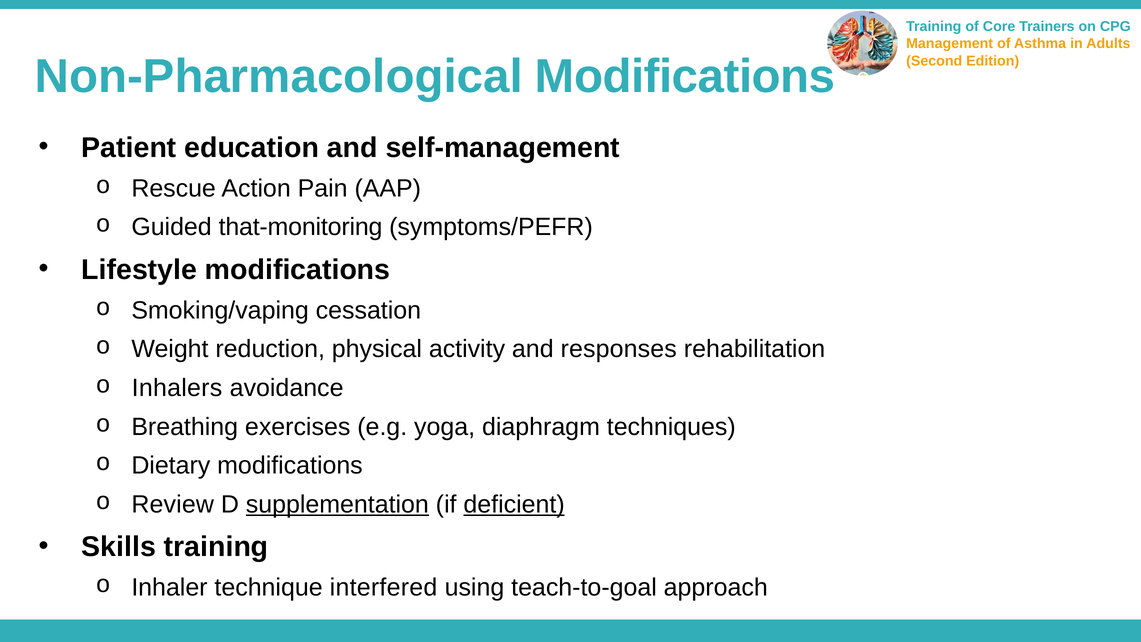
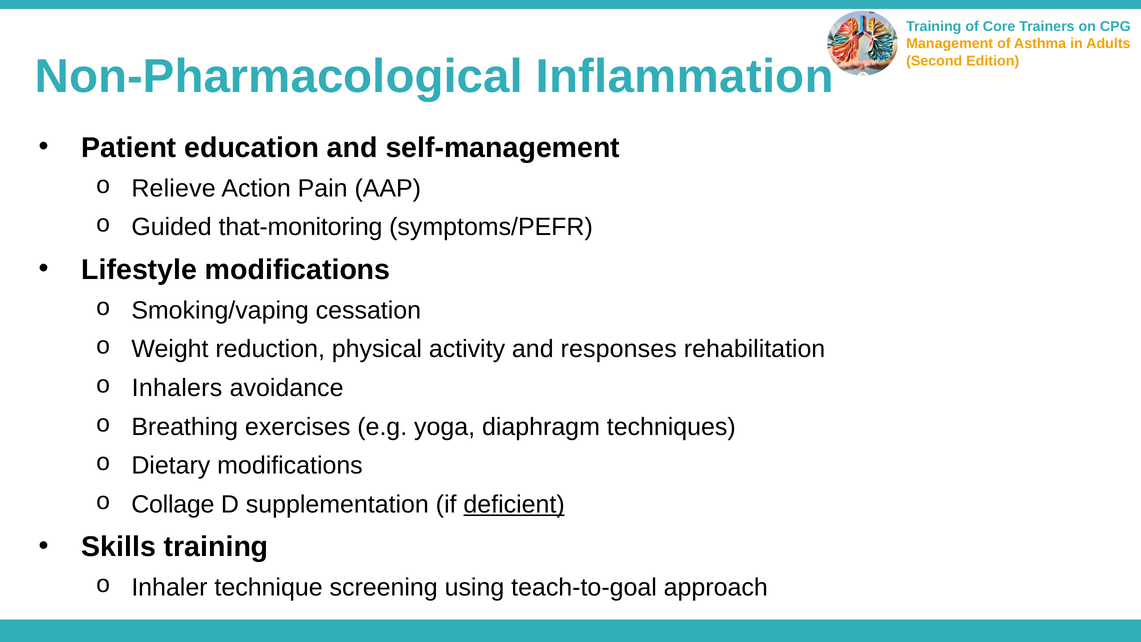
Non-Pharmacological Modifications: Modifications -> Inflammation (685, 77)
Rescue: Rescue -> Relieve (174, 188)
Review: Review -> Collage (173, 504)
supplementation underline: present -> none (337, 504)
interfered: interfered -> screening (384, 588)
